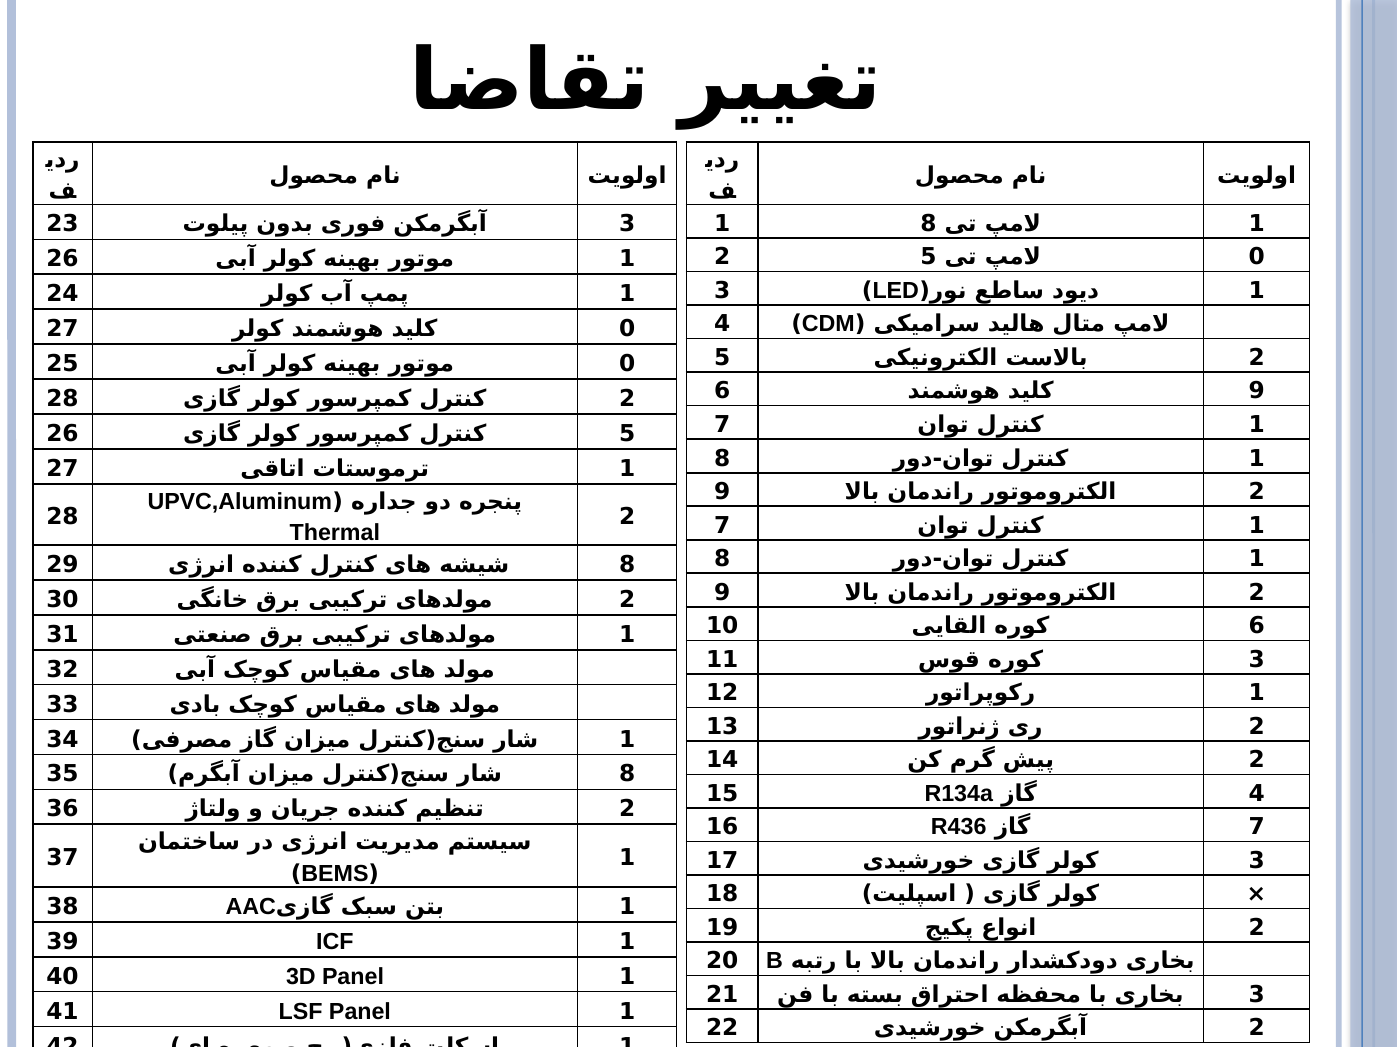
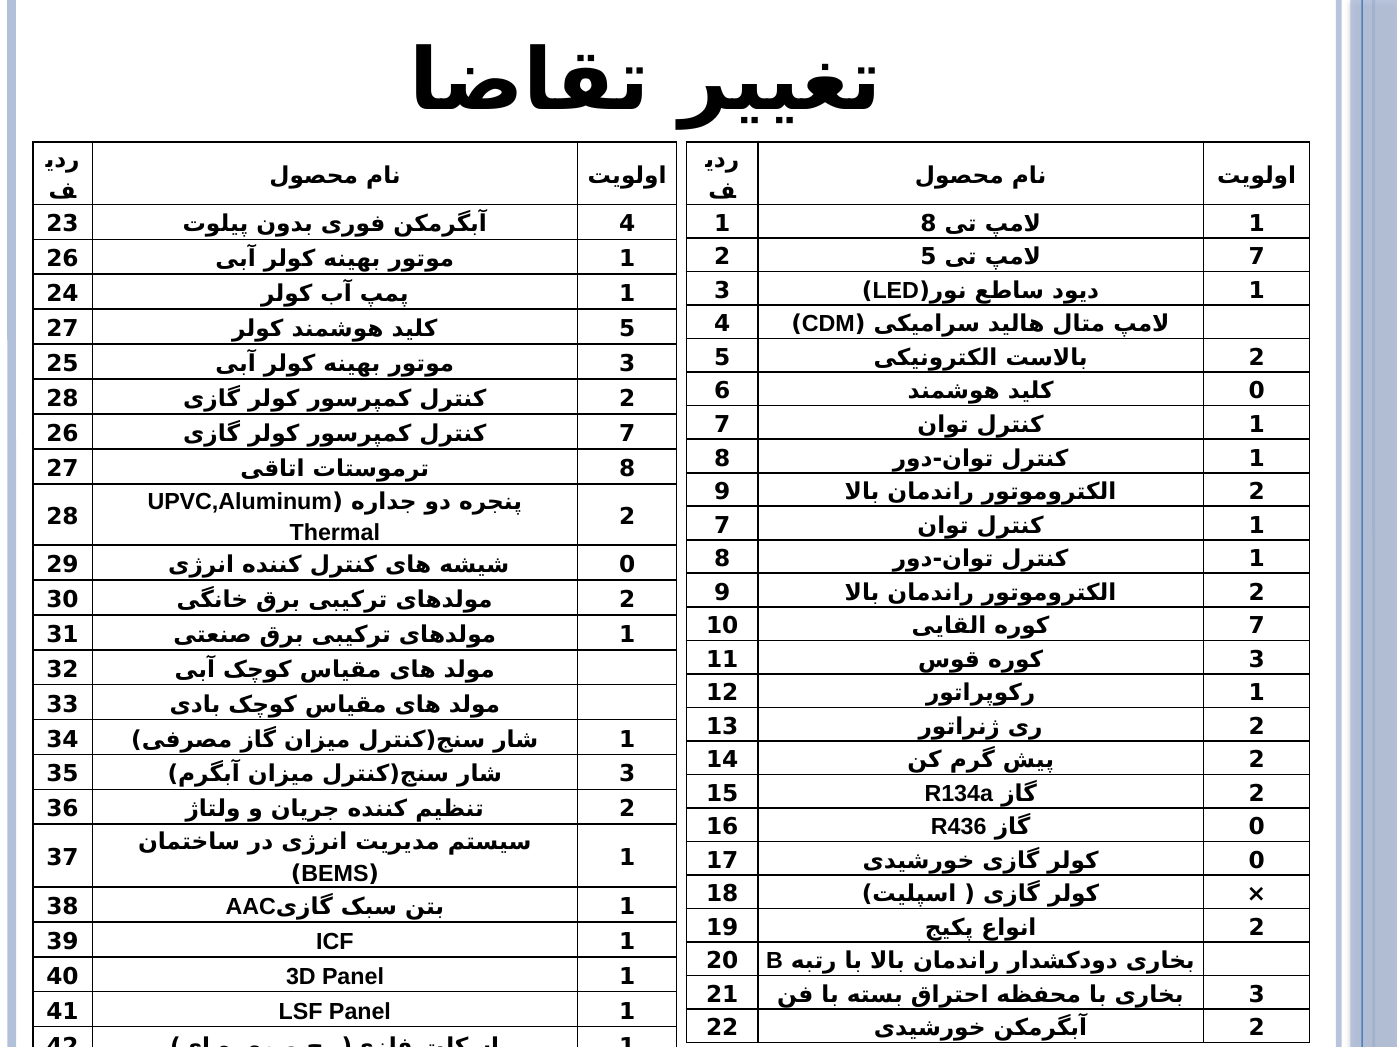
3: 3 -> 4 (627, 224)
5 0: 0 -> 7 (1257, 257)
0: 0 -> 5 (627, 329)
0: 0 -> 3 (627, 364)
9: 9 -> 0 (1257, 392)
5: 5 -> 7 (627, 434)
1: 1 -> 8 (627, 469)
8: 8 -> 0 (627, 565)
6: 6 -> 7 (1257, 626)
8: 8 -> 3 (627, 775)
R134a 4: 4 -> 2 (1257, 794)
R436 7: 7 -> 0 (1257, 828)
3: 3 -> 0 (1257, 861)
